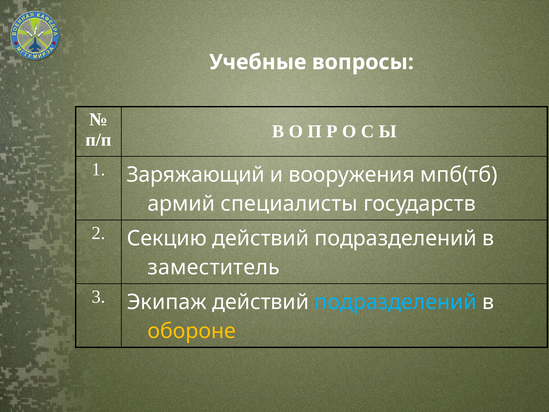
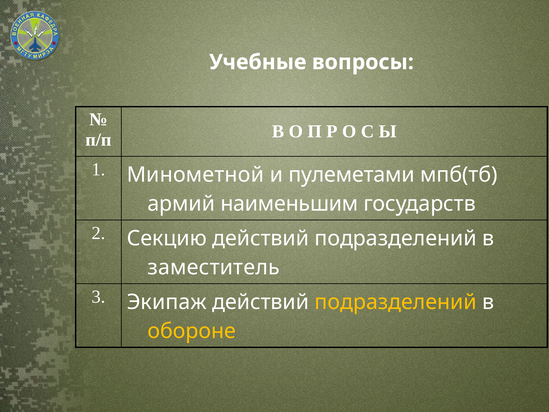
Заряжающий: Заряжающий -> Минометной (195, 175)
вооружения: вооружения -> пулеметами (352, 175)
специалисты: специалисты -> наименьшим (289, 204)
подразделений colour: light blue -> yellow (396, 302)
